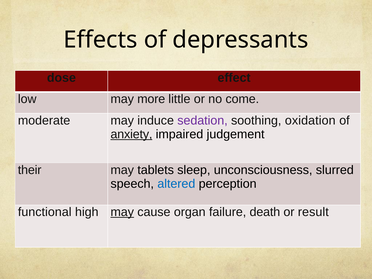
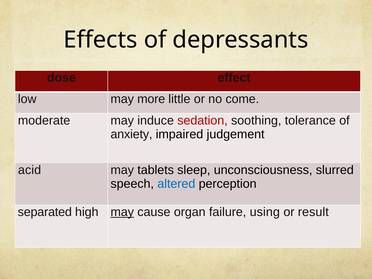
sedation colour: purple -> red (203, 120)
oxidation: oxidation -> tolerance (310, 120)
anxiety underline: present -> none (131, 134)
their: their -> acid (30, 170)
functional: functional -> separated (45, 212)
death: death -> using (265, 212)
